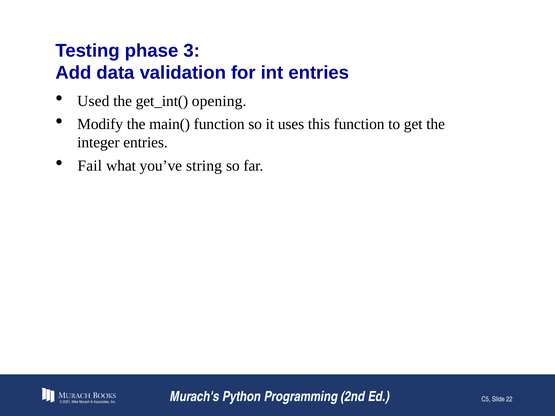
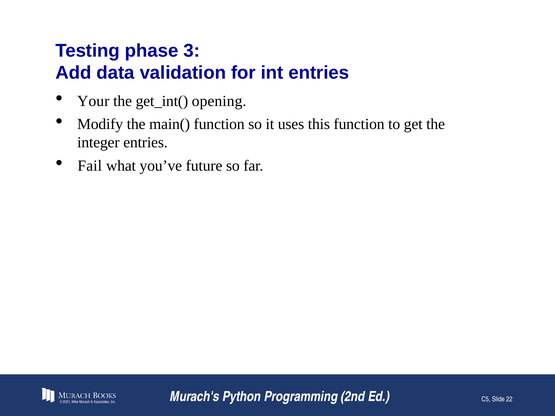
Used: Used -> Your (93, 101)
string: string -> future (204, 166)
